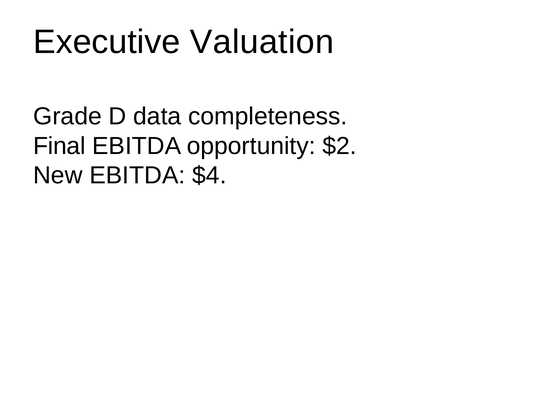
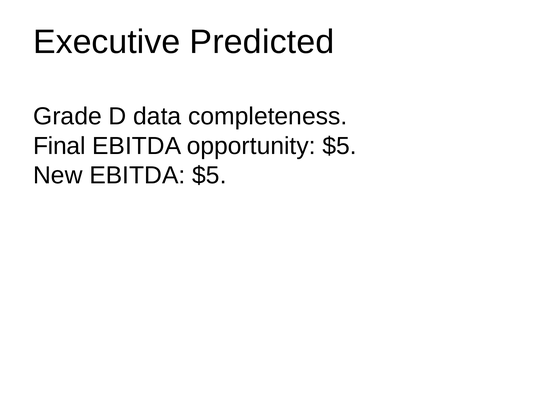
Valuation: Valuation -> Predicted (262, 42)
opportunity $2: $2 -> $5 (340, 146)
EBITDA $4: $4 -> $5 (209, 176)
